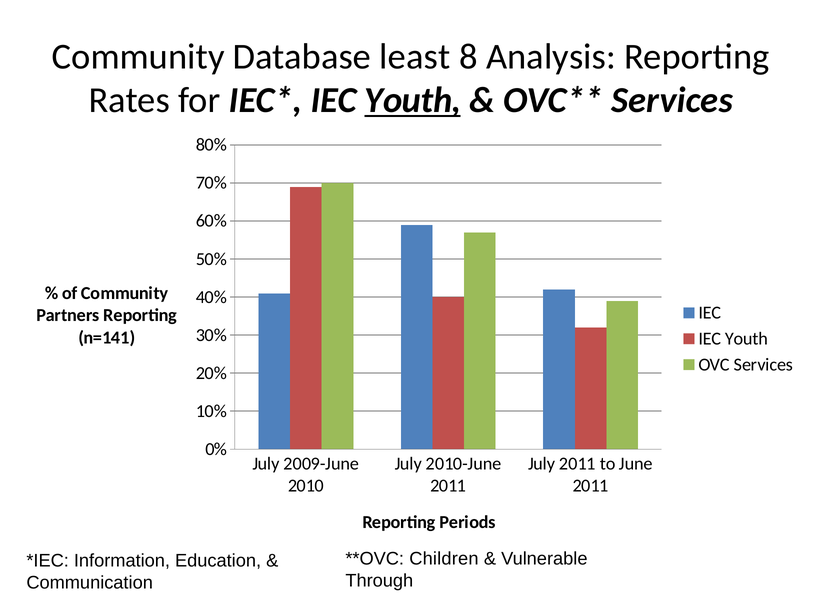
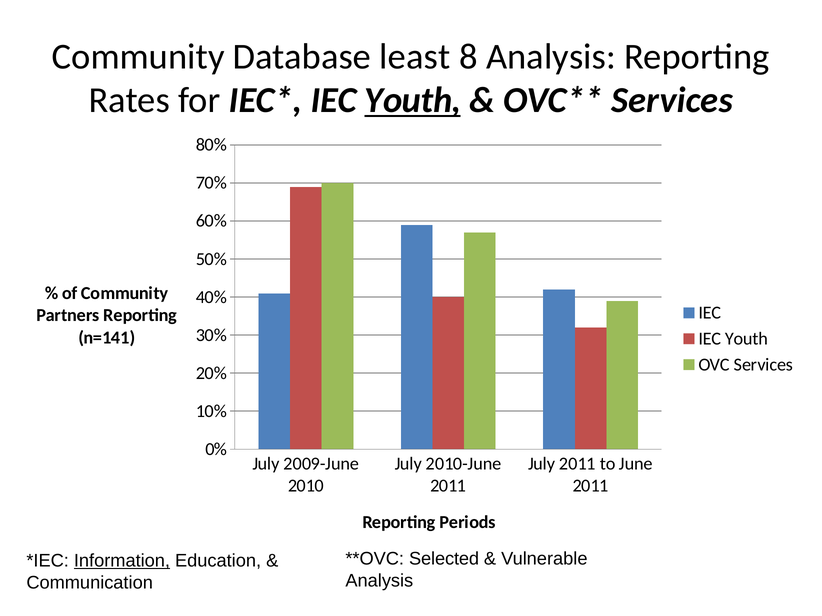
Children: Children -> Selected (444, 559)
Information underline: none -> present (122, 561)
Through: Through -> Analysis (379, 581)
